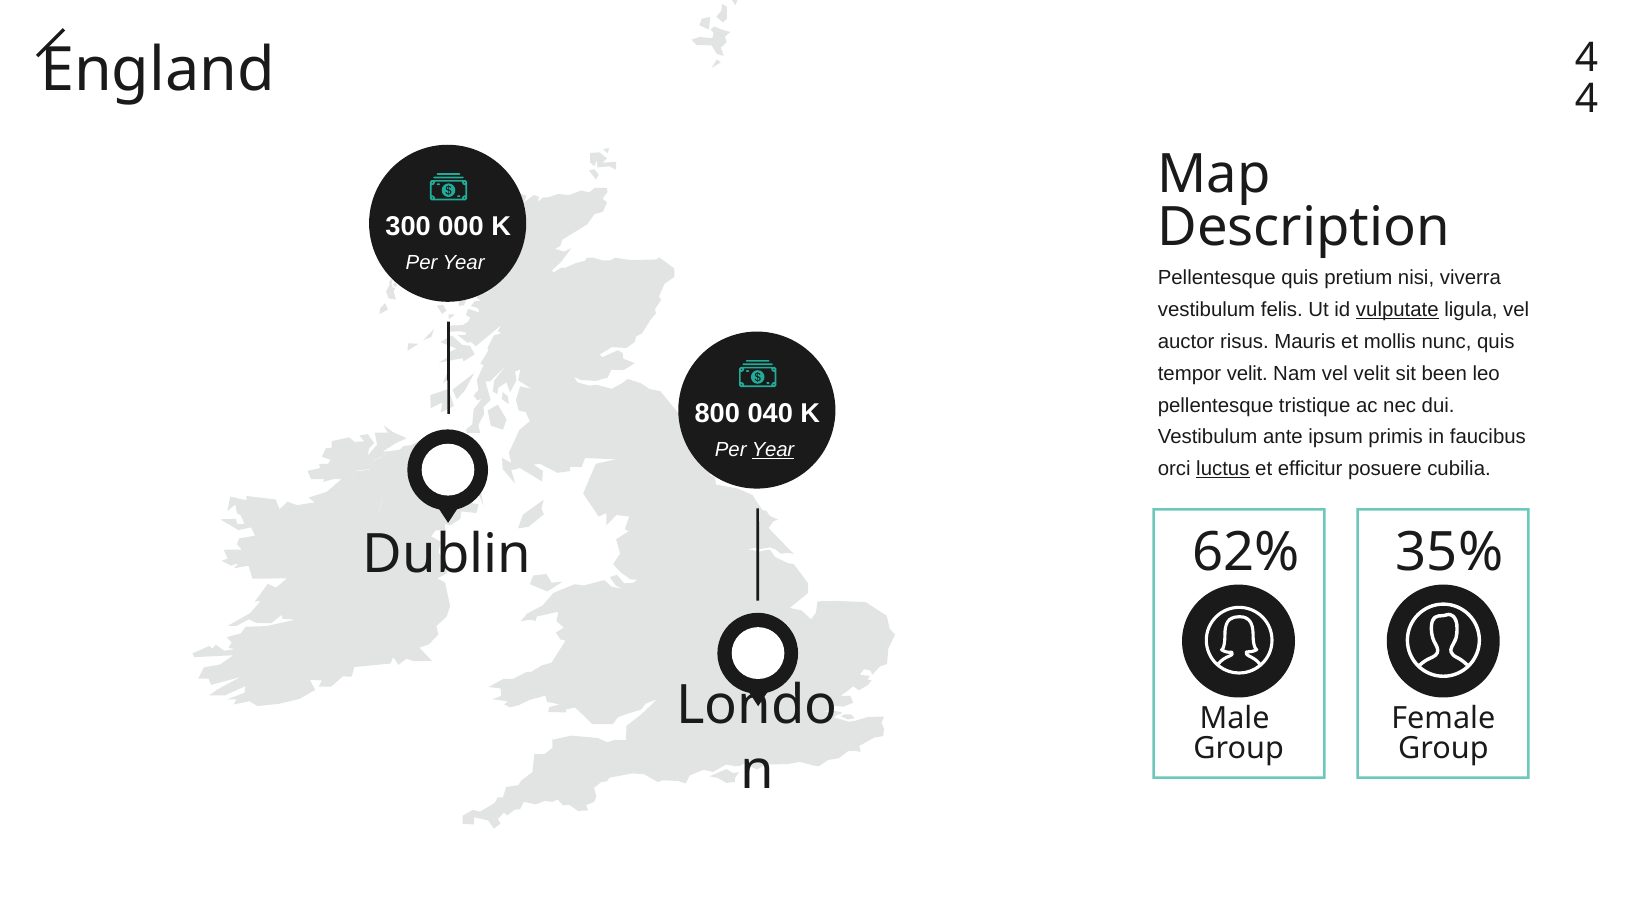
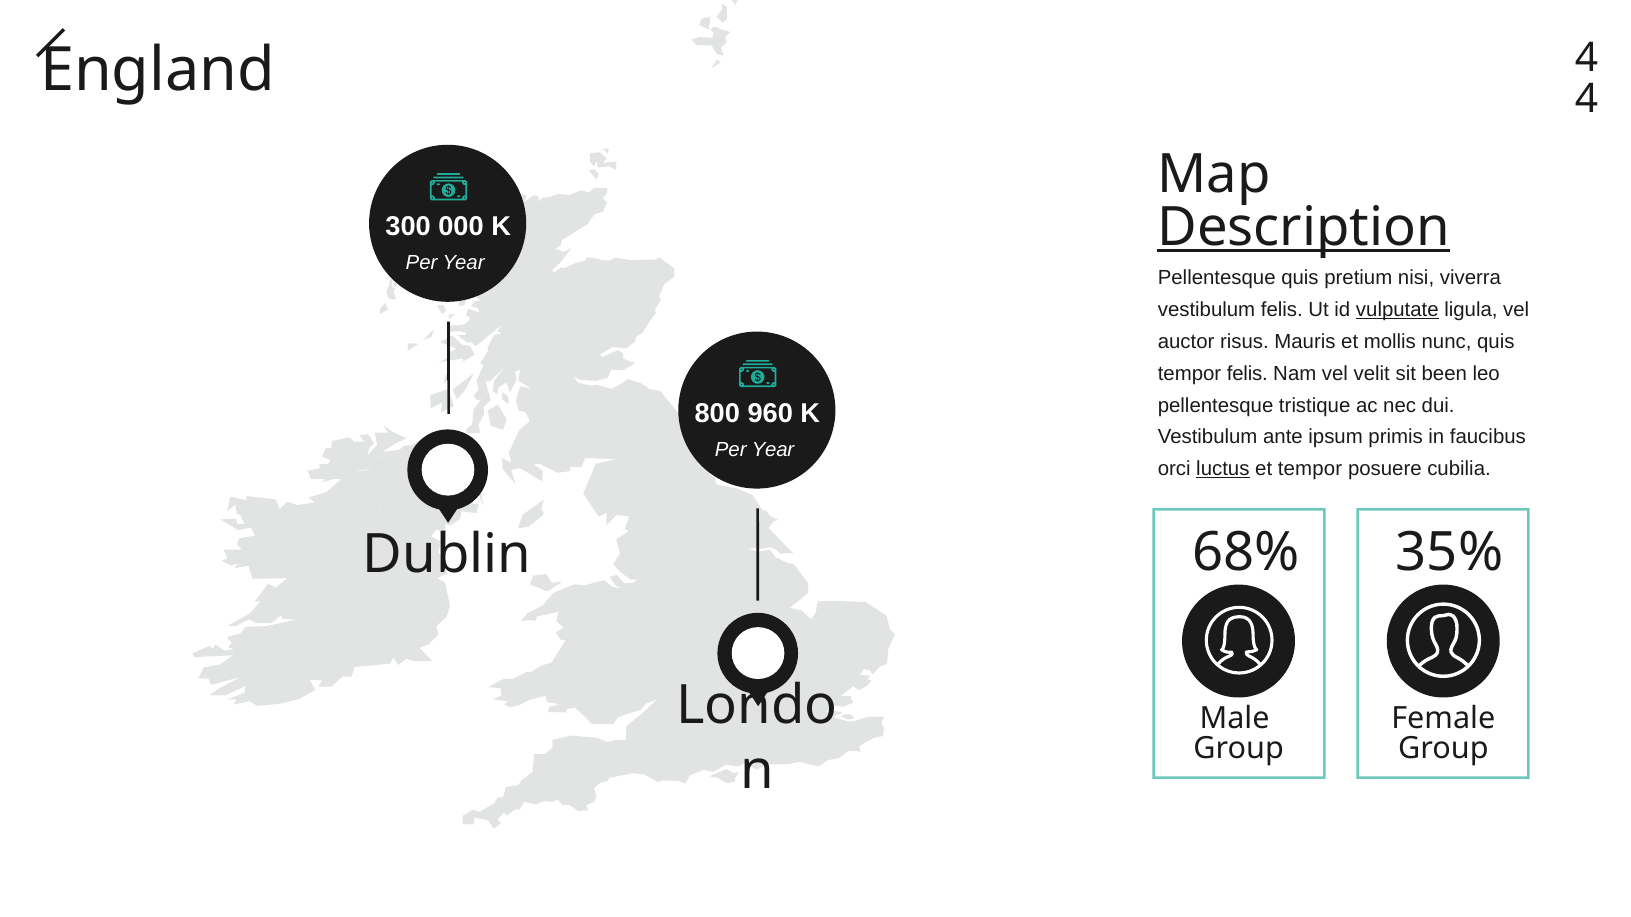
Description underline: none -> present (1304, 227)
tempor velit: velit -> felis (1247, 374)
040: 040 -> 960 (770, 413)
Year underline: present -> none (773, 450)
et efficitur: efficitur -> tempor (1310, 469)
62%: 62% -> 68% (1246, 553)
